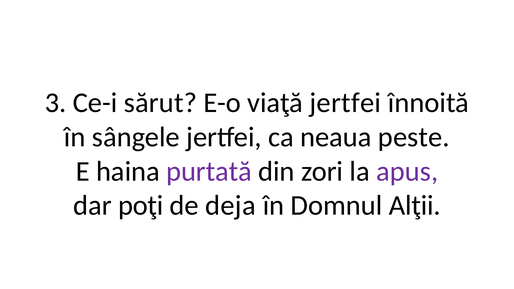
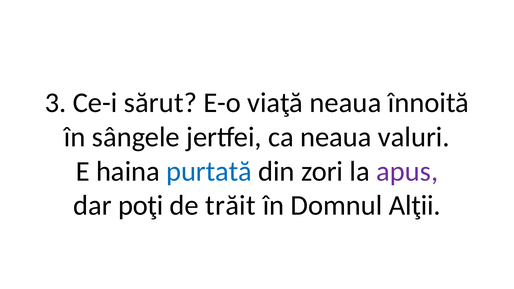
viaţă jertfei: jertfei -> neaua (345, 103)
peste: peste -> valuri (414, 137)
purtată colour: purple -> blue (209, 171)
deja: deja -> trăit (230, 206)
